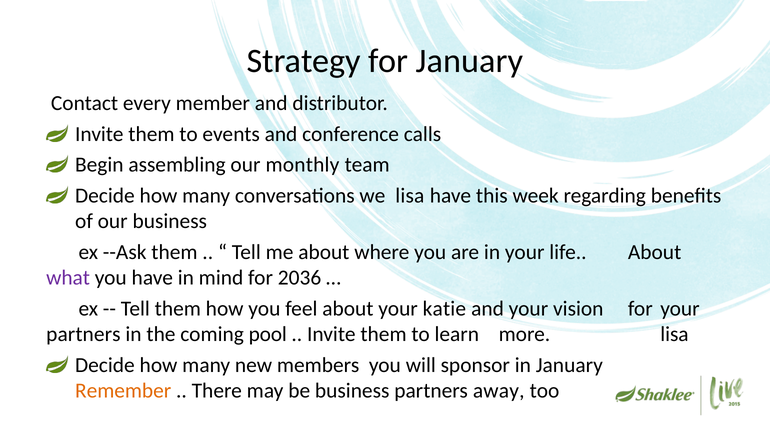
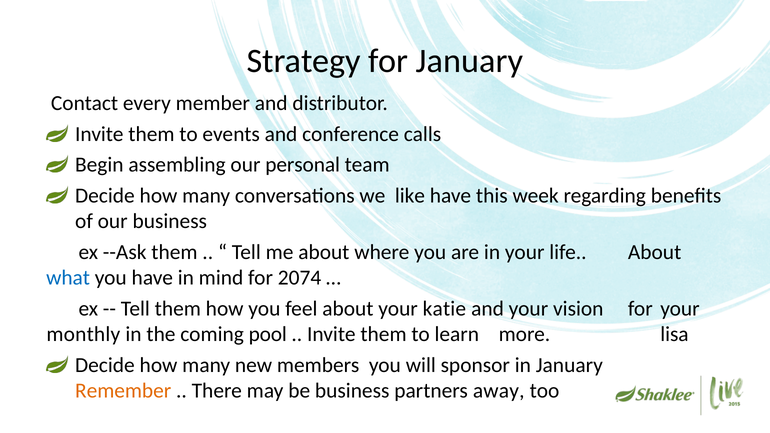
monthly: monthly -> personal (303, 165)
we lisa: lisa -> like (410, 196)
what colour: purple -> blue (68, 278)
2036: 2036 -> 2074 (300, 278)
partners: partners -> monthly (83, 334)
